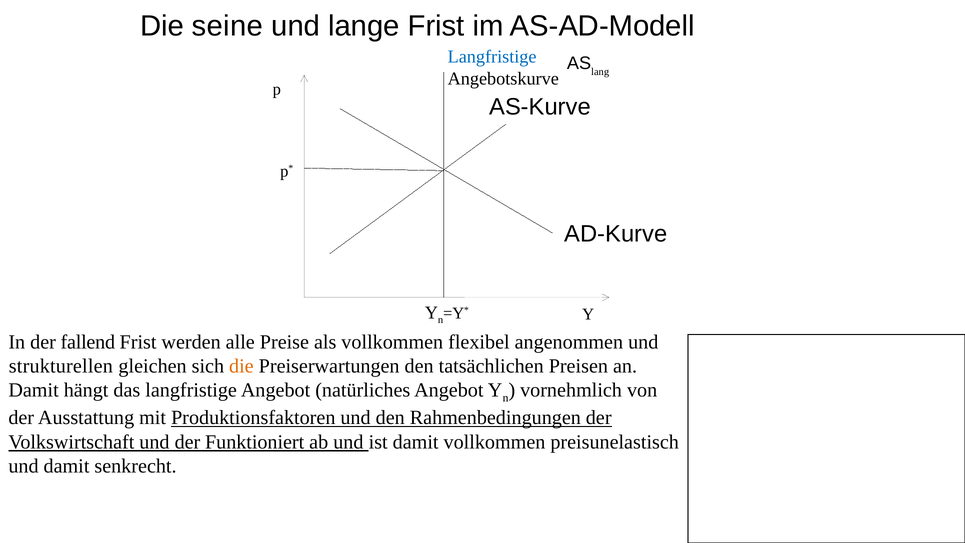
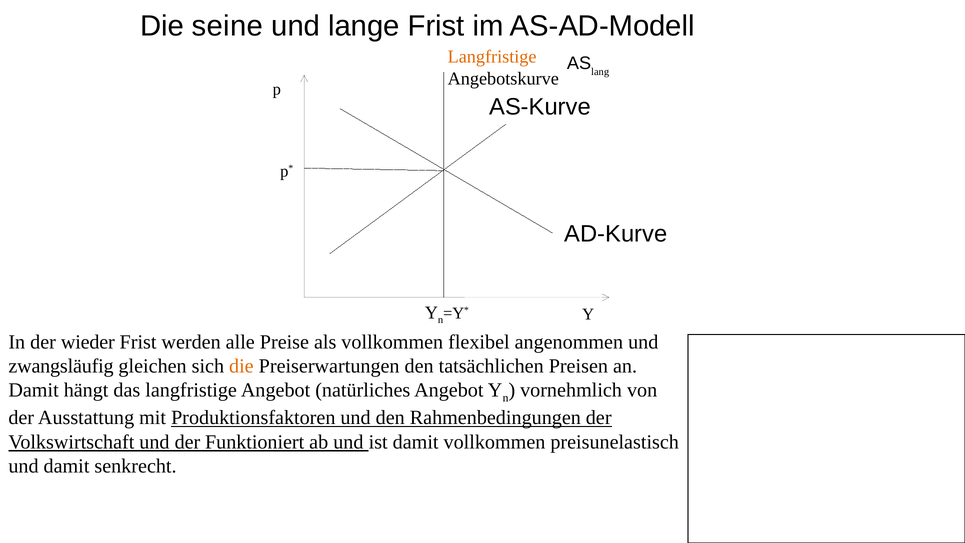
Langfristige colour: blue -> orange (492, 57)
fallend: fallend -> wieder (88, 342)
strukturellen: strukturellen -> zwangsläufig (61, 366)
